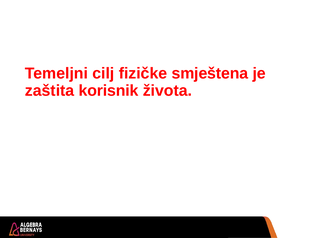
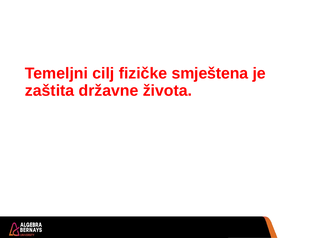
korisnik: korisnik -> državne (109, 90)
